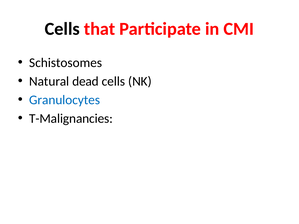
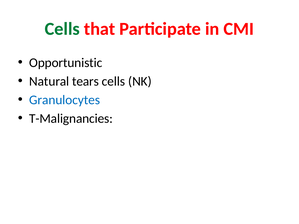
Cells colour: black -> green (62, 29)
Schistosomes: Schistosomes -> Opportunistic (66, 63)
dead: dead -> tears (85, 81)
